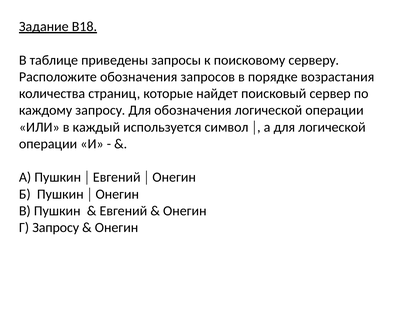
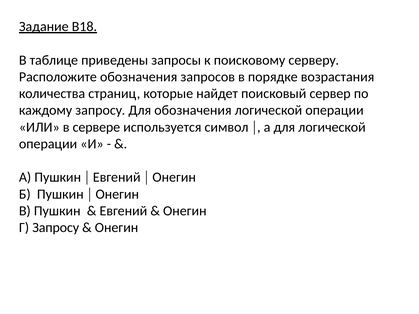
каждый: каждый -> сервере (96, 127)
